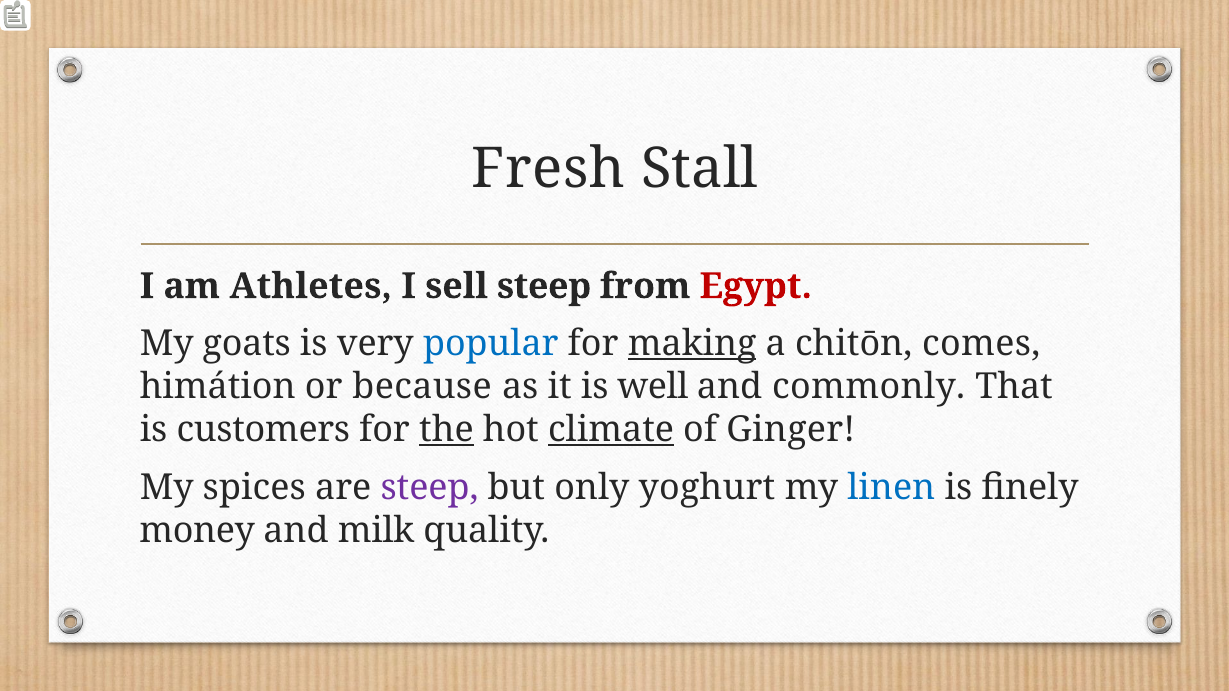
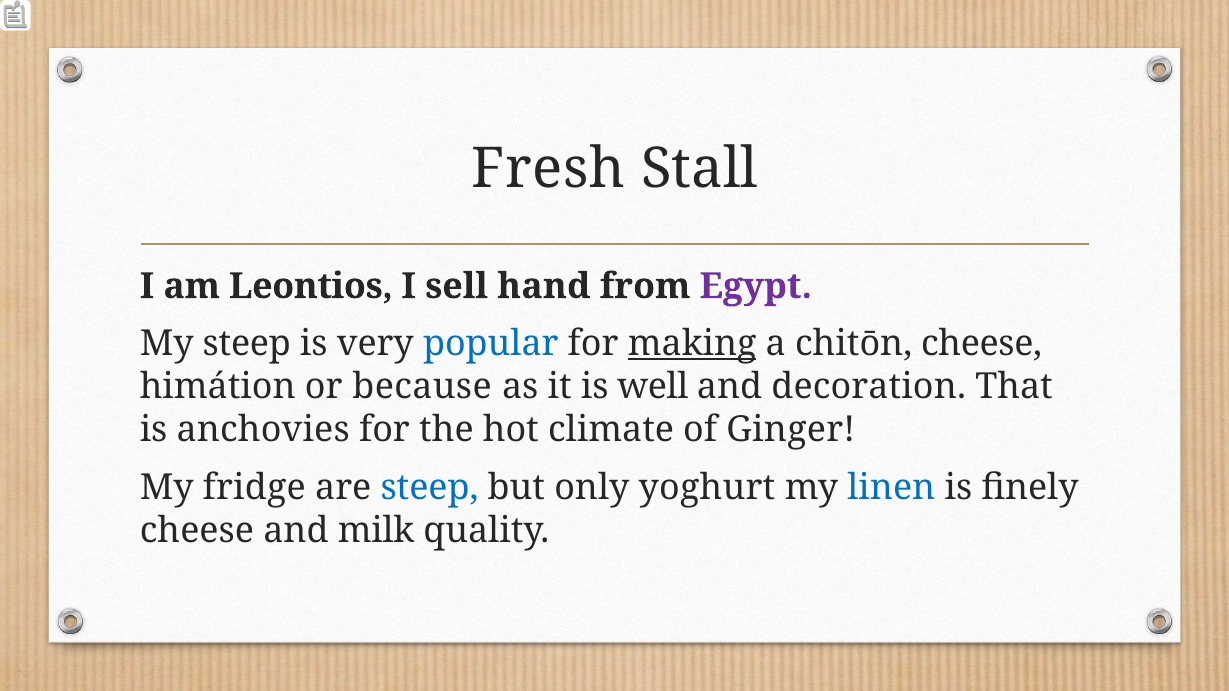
Athletes: Athletes -> Leontios (311, 286)
sell steep: steep -> hand (544, 286)
Egypt colour: red -> purple (756, 286)
My goats: goats -> steep (247, 344)
chitōn comes: comes -> cheese (982, 344)
commonly: commonly -> decoration (869, 387)
customers: customers -> anchovies (263, 430)
the underline: present -> none (446, 430)
climate underline: present -> none (611, 430)
spices: spices -> fridge (254, 488)
steep colour: purple -> blue (430, 488)
money: money -> cheese (197, 531)
